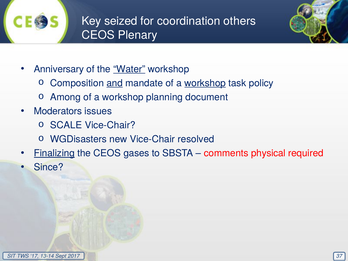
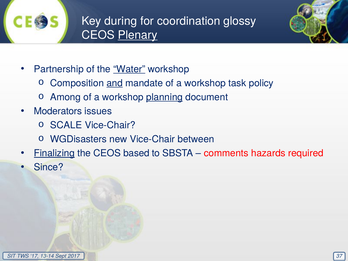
seized: seized -> during (121, 21)
others: others -> glossy (240, 21)
Plenary underline: none -> present (138, 35)
Anniversary: Anniversary -> Partnership (59, 69)
workshop underline: present -> none (205, 83)
planning underline: none -> present (164, 97)
resolved: resolved -> between (196, 139)
gases: gases -> based (136, 153)
physical: physical -> hazards (268, 153)
